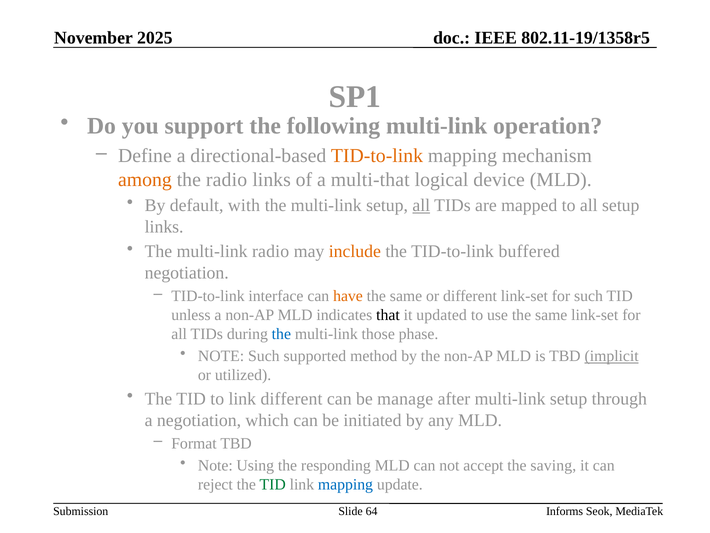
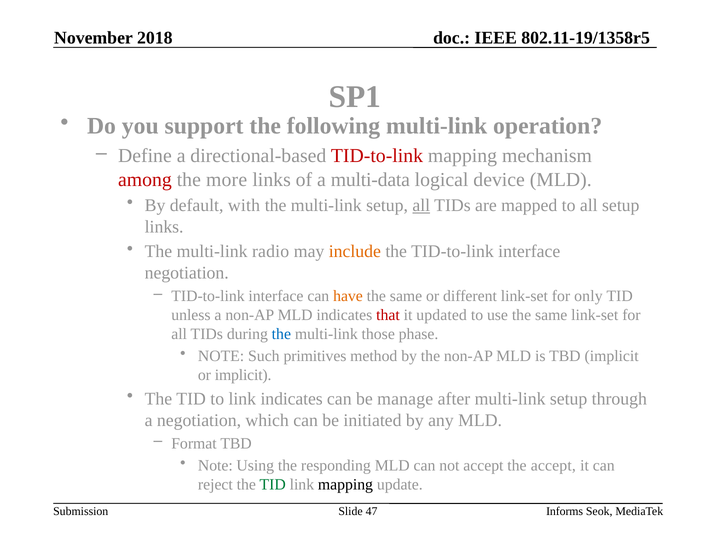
2025: 2025 -> 2018 (155, 38)
TID-to-link colour: orange -> red (377, 156)
among colour: orange -> red (145, 179)
the radio: radio -> more (227, 179)
multi-that: multi-that -> multi-data (370, 179)
the TID-to-link buffered: buffered -> interface (529, 251)
for such: such -> only (588, 296)
that colour: black -> red (388, 315)
supported: supported -> primitives (315, 356)
implicit underline: present -> none (612, 356)
or utilized: utilized -> implicit (243, 375)
link different: different -> indicates (292, 398)
the saving: saving -> accept (553, 465)
mapping colour: blue -> black (345, 484)
64: 64 -> 47 (372, 511)
